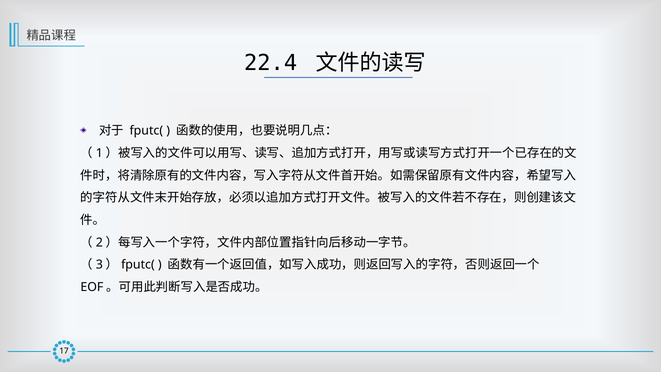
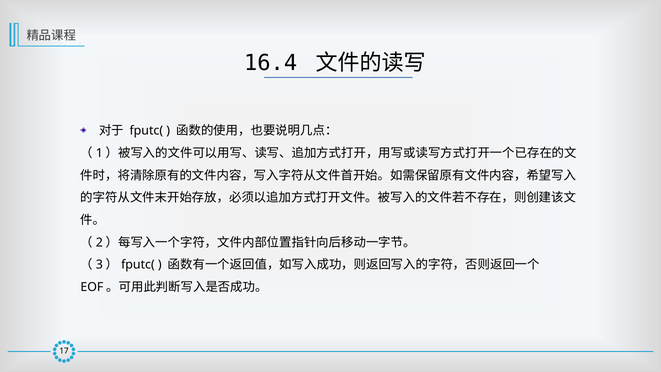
22.4: 22.4 -> 16.4 (271, 63)
